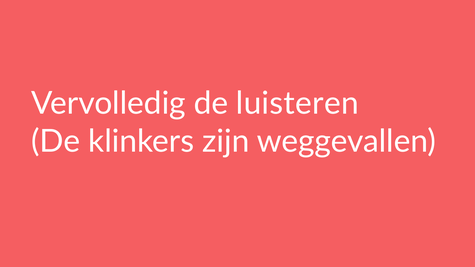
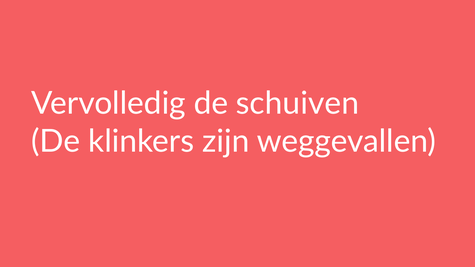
luisteren: luisteren -> schuiven (297, 103)
